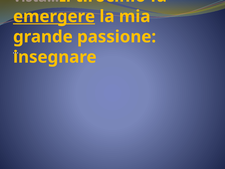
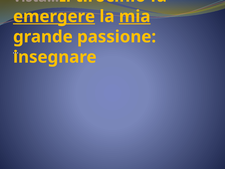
mia underline: none -> present (135, 16)
